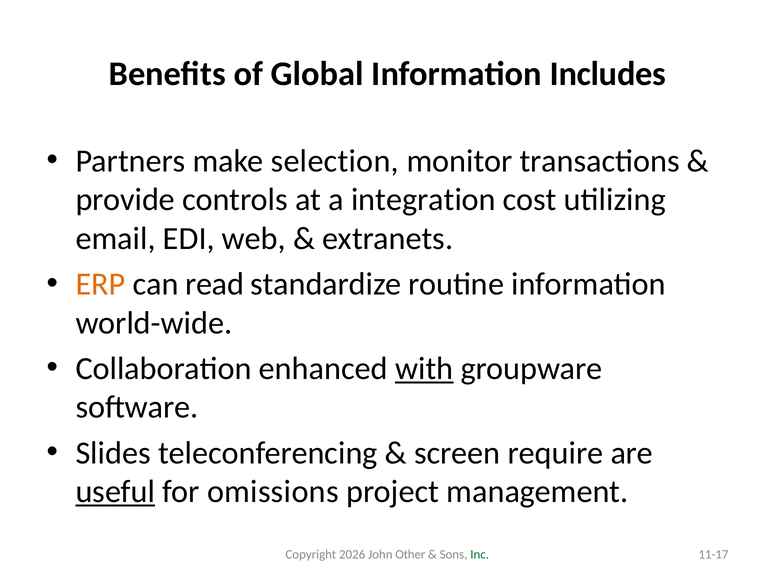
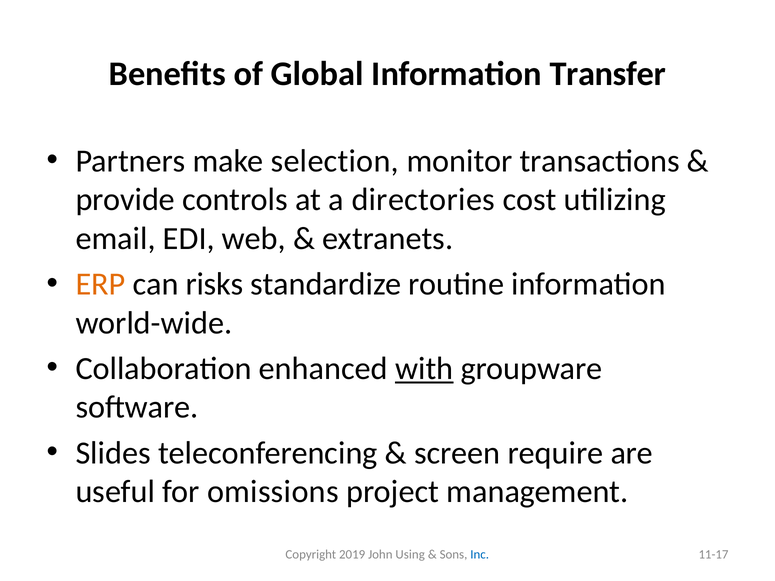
Includes: Includes -> Transfer (608, 74)
integration: integration -> directories (423, 200)
read: read -> risks (215, 284)
useful underline: present -> none (115, 492)
2026: 2026 -> 2019 (352, 555)
Other: Other -> Using (410, 555)
Inc colour: green -> blue (480, 555)
